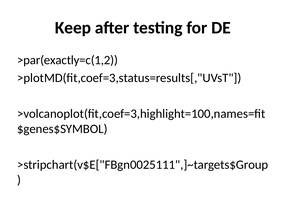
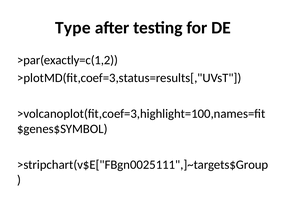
Keep: Keep -> Type (73, 28)
